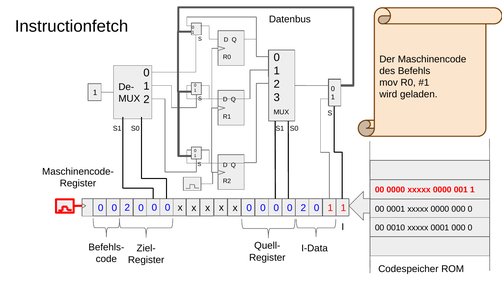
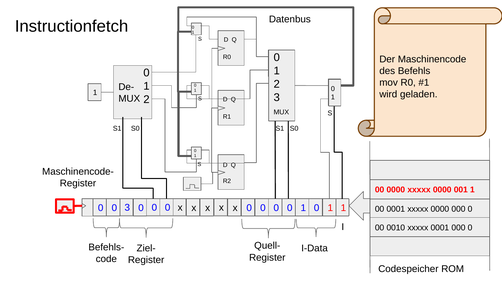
2: 2 -> 3 (127, 208)
2: 2 -> 1 (303, 208)
